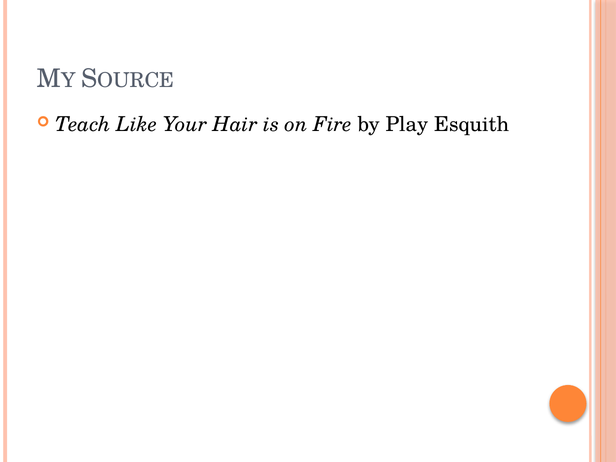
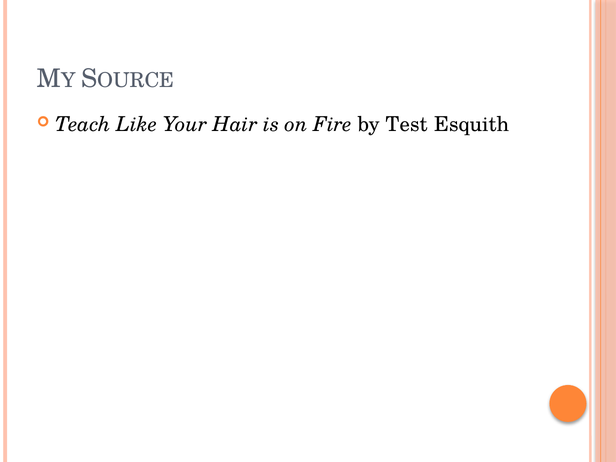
Play: Play -> Test (407, 125)
